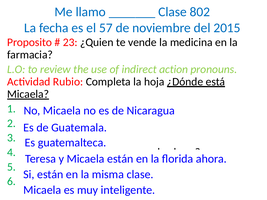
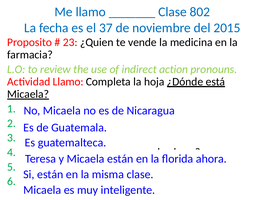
57: 57 -> 37 (106, 28)
Actividad Rubio: Rubio -> Llamo (68, 82)
